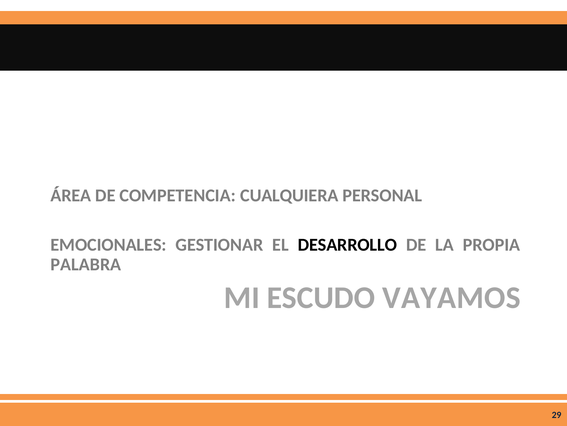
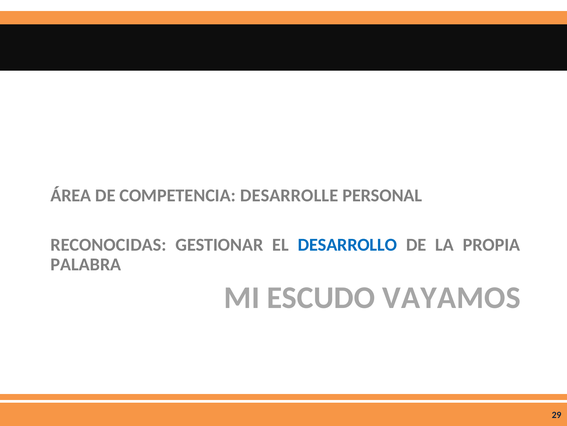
CUALQUIERA: CUALQUIERA -> DESARROLLE (289, 195)
EMOCIONALES: EMOCIONALES -> RECONOCIDAS (108, 244)
DESARROLLO colour: black -> blue (347, 244)
